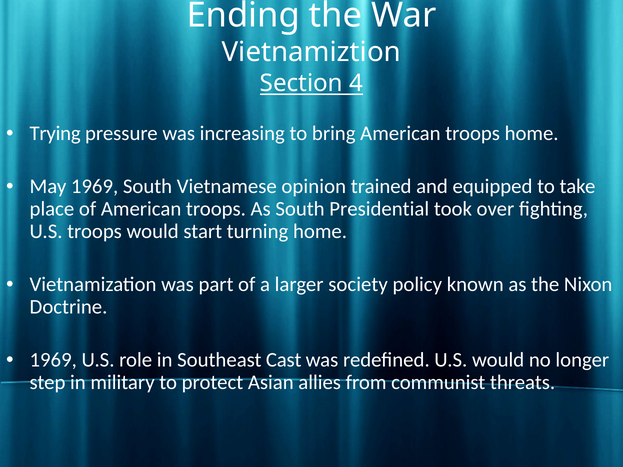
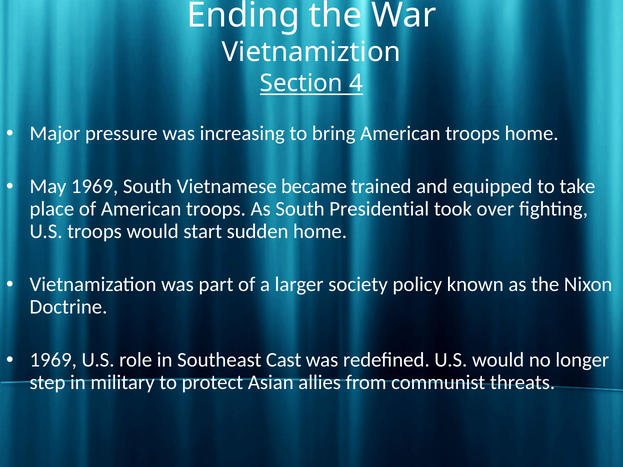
Trying: Trying -> Major (55, 134)
opinion: opinion -> became (314, 187)
turning: turning -> sudden (258, 232)
